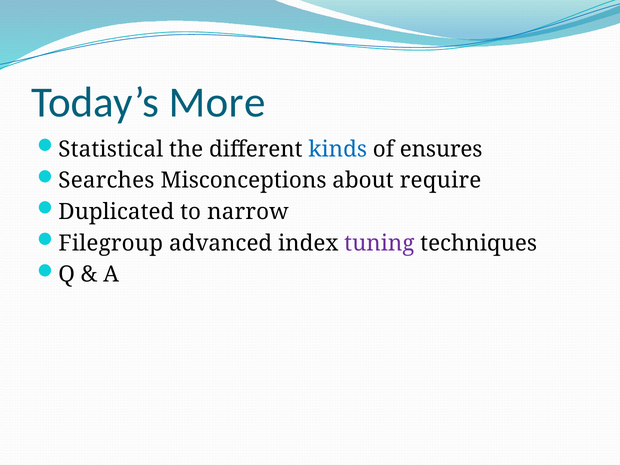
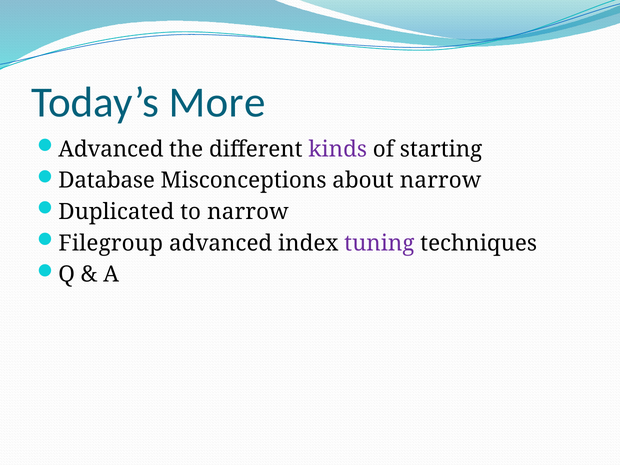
Statistical: Statistical -> Advanced (111, 149)
kinds colour: blue -> purple (338, 149)
ensures: ensures -> starting (441, 149)
Searches: Searches -> Database (107, 181)
about require: require -> narrow (441, 181)
